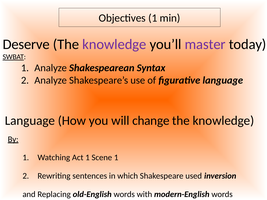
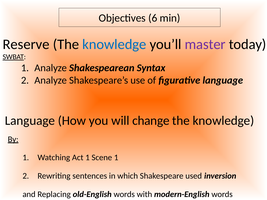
Objectives 1: 1 -> 6 (153, 18)
Deserve: Deserve -> Reserve (26, 44)
knowledge colour: purple -> blue (114, 44)
